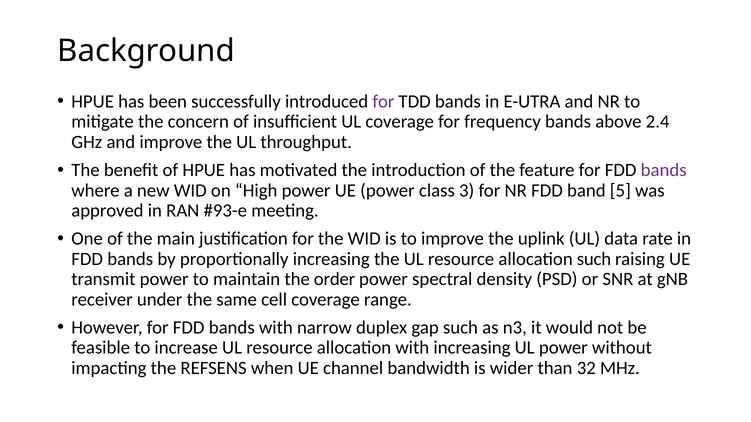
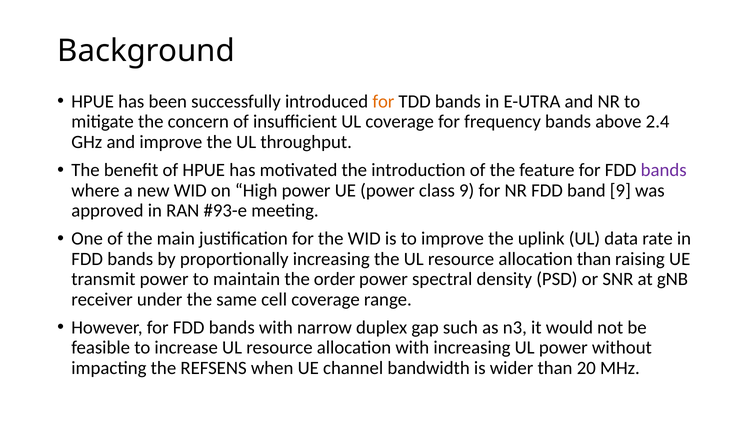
for colour: purple -> orange (383, 102)
class 3: 3 -> 9 (467, 191)
band 5: 5 -> 9 (620, 191)
allocation such: such -> than (594, 259)
32: 32 -> 20 (586, 368)
